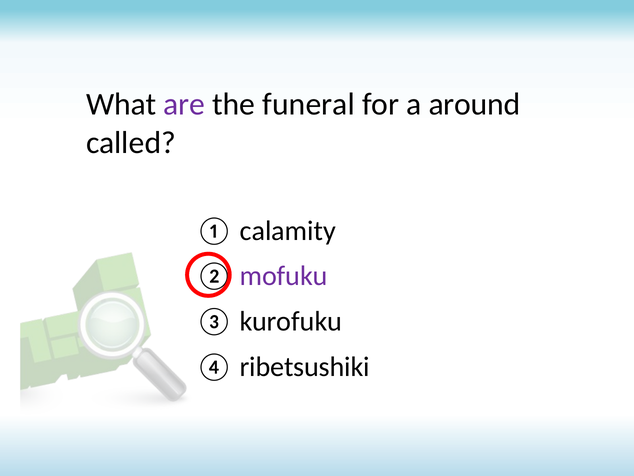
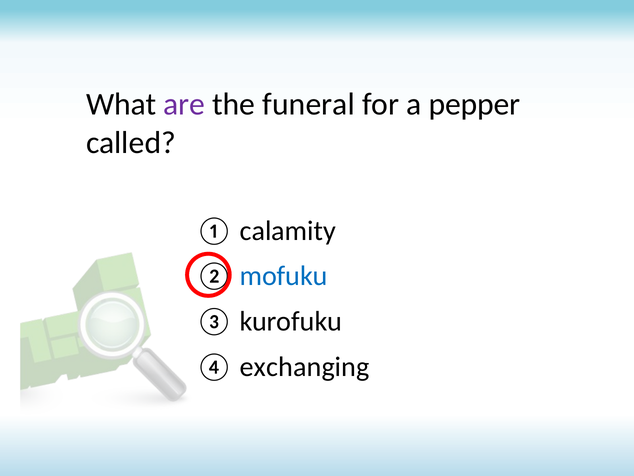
around: around -> pepper (474, 104)
mofuku colour: purple -> blue (284, 276)
ribetsushiki: ribetsushiki -> exchanging (305, 366)
